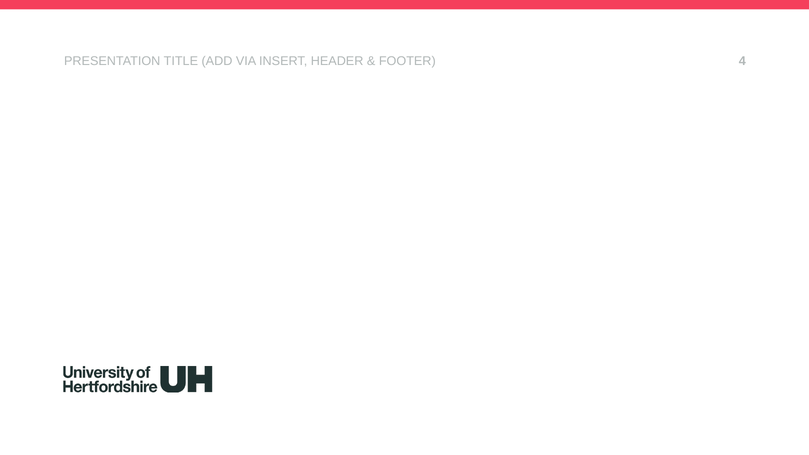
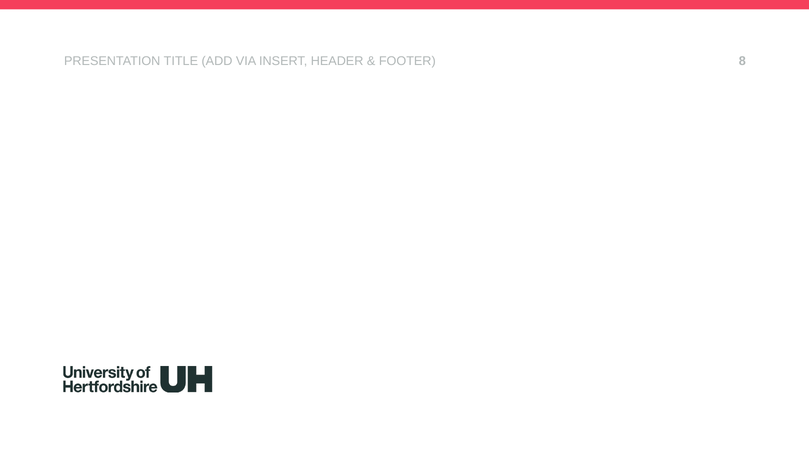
4: 4 -> 8 (742, 61)
